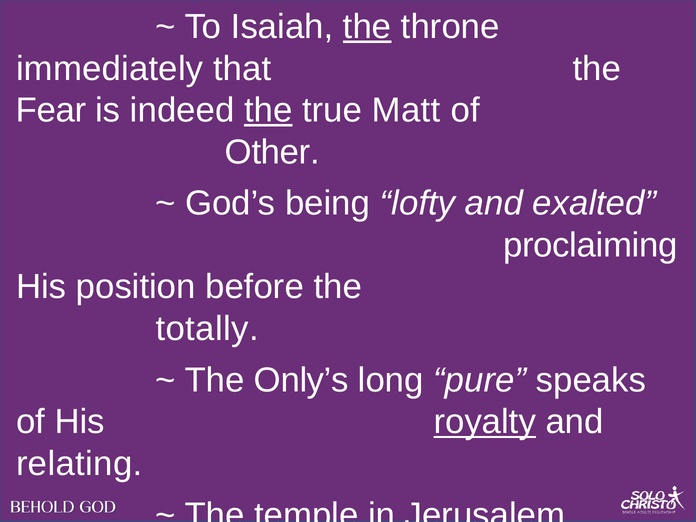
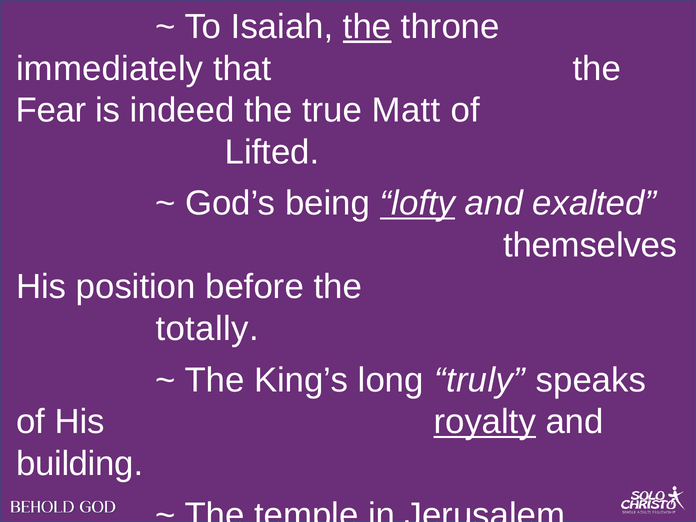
the underline: present -> none (268, 110)
Other: Other -> Lifted (272, 152)
lofty underline: none -> present (418, 203)
proclaiming: proclaiming -> themselves (590, 245)
Only’s: Only’s -> King’s (301, 380)
pure: pure -> truly (480, 380)
relating: relating -> building (80, 464)
